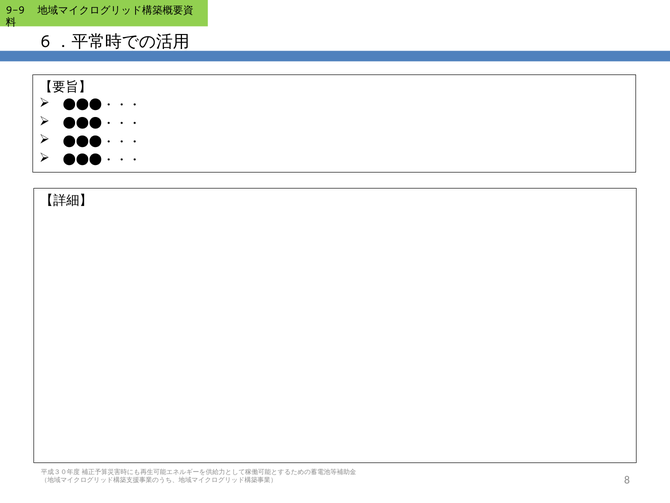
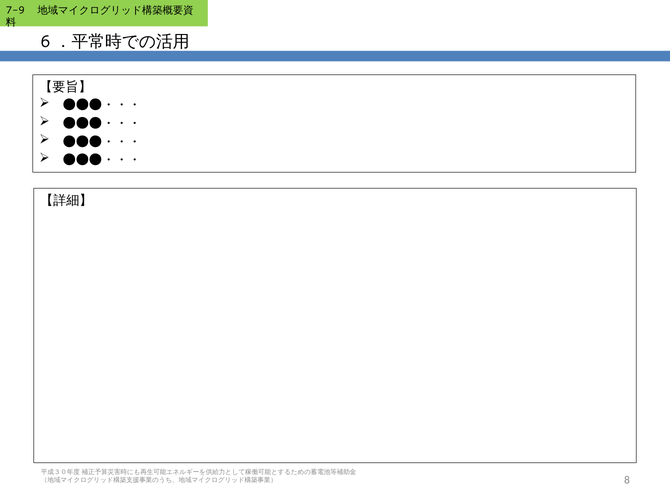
9-9: 9-9 -> 7-9 (15, 10)
